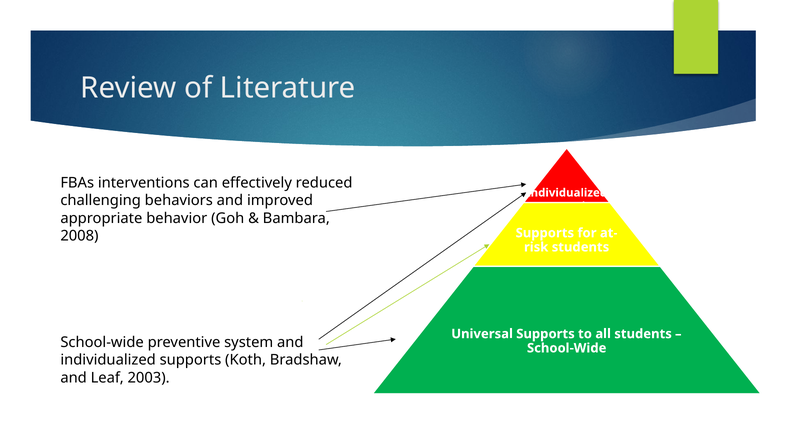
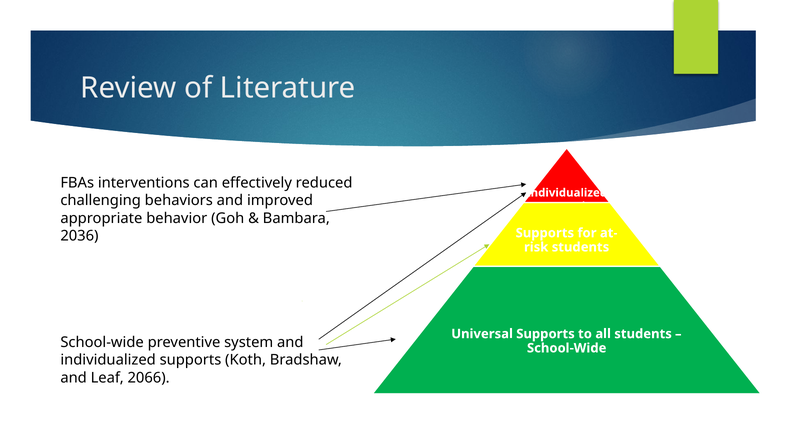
2008: 2008 -> 2036 (79, 236)
2003: 2003 -> 2066 (149, 377)
